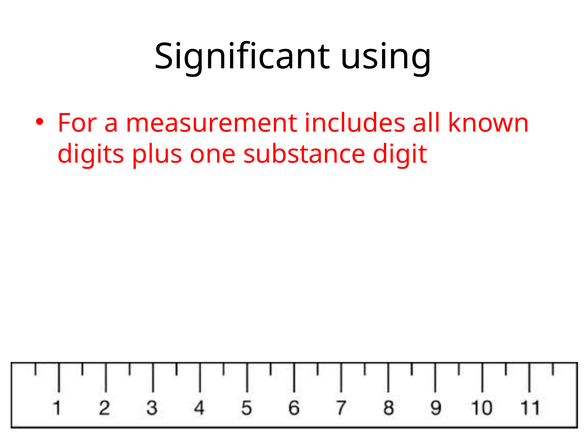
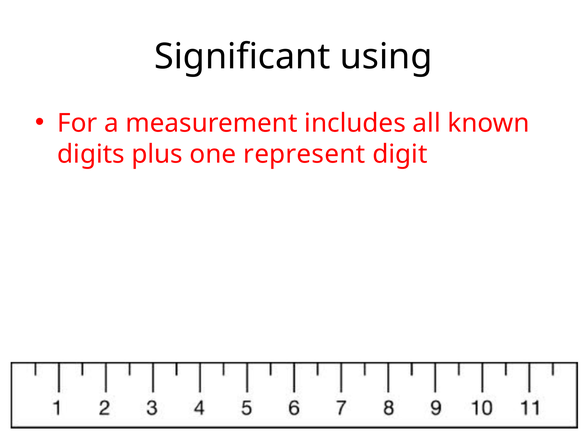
substance: substance -> represent (304, 154)
